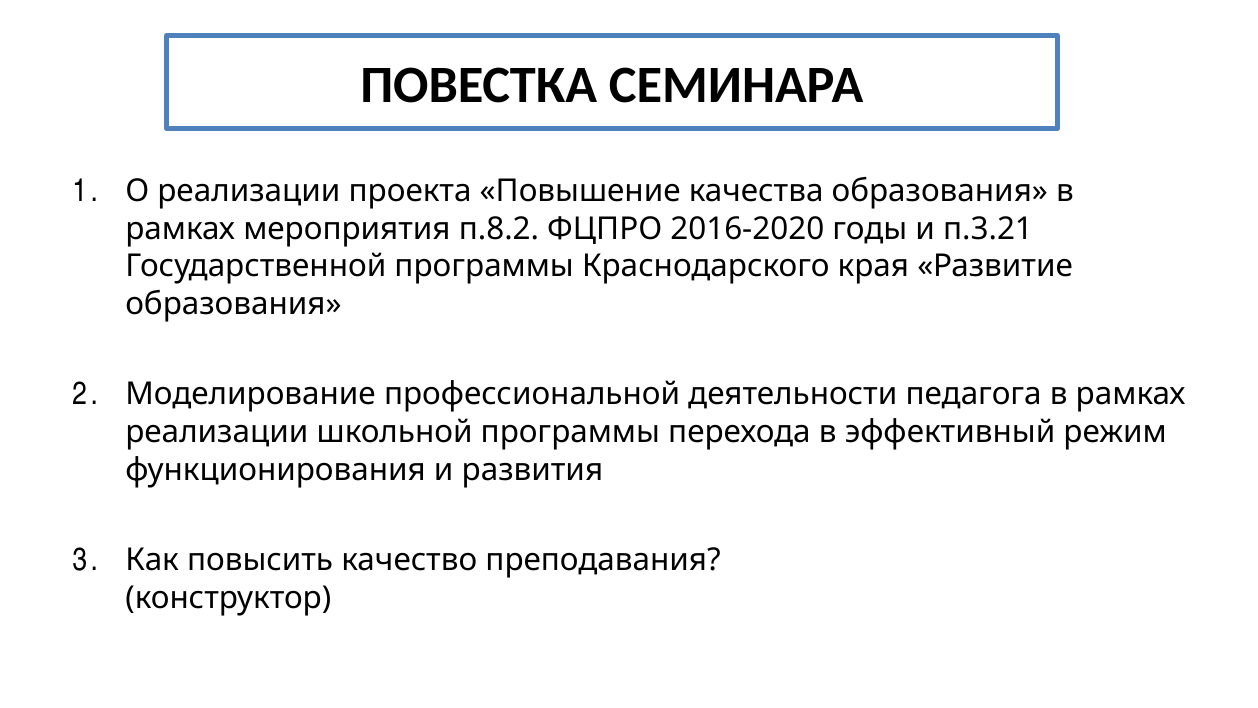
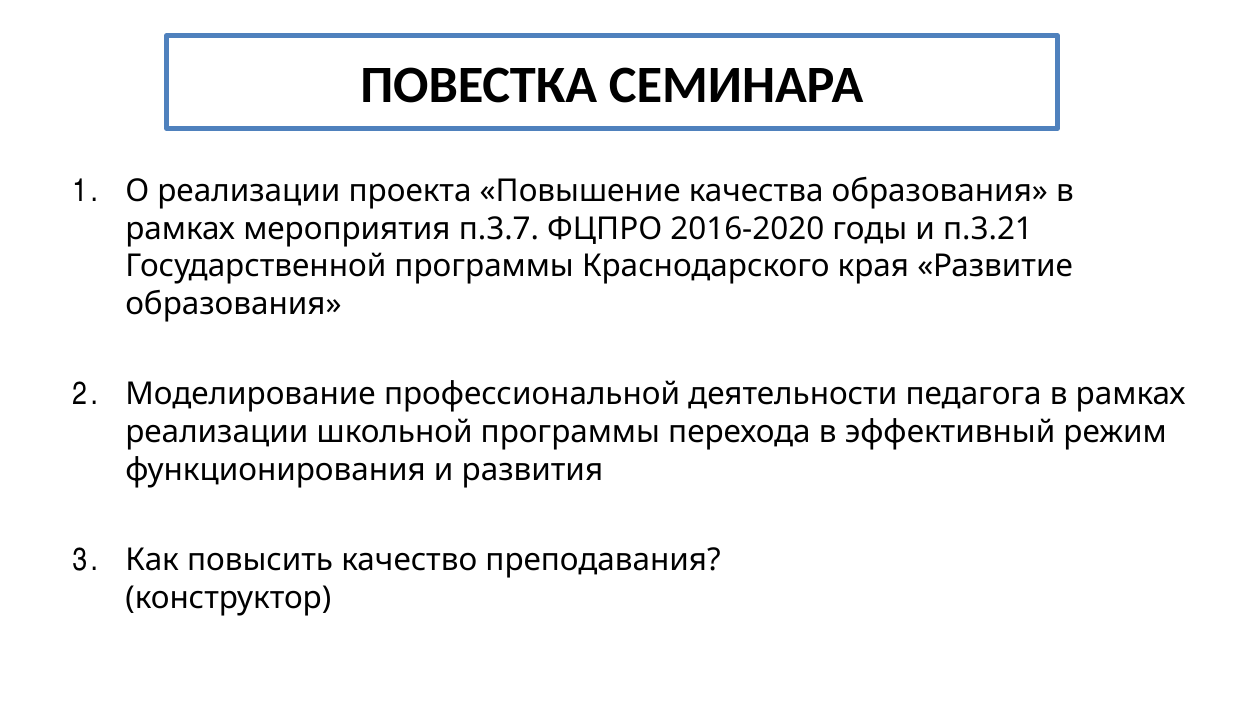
п.8.2: п.8.2 -> п.3.7 (499, 229)
